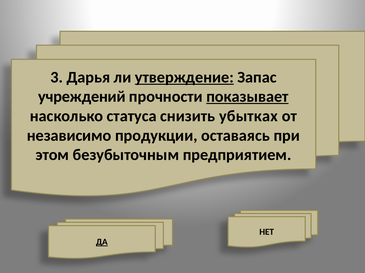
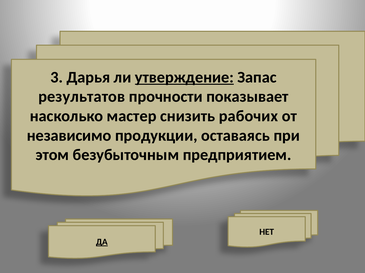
учреждений: учреждений -> результатов (82, 97)
показывает underline: present -> none (247, 97)
статуса: статуса -> мастер (132, 116)
убытках: убытках -> рабочих (248, 116)
